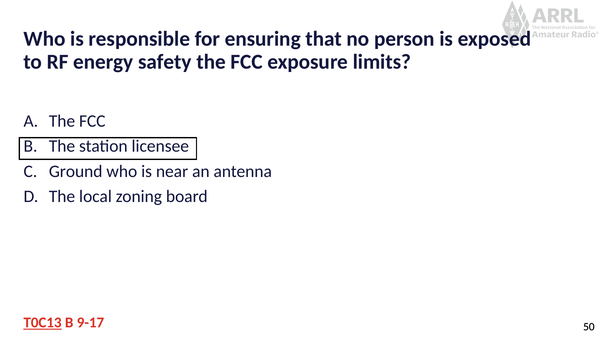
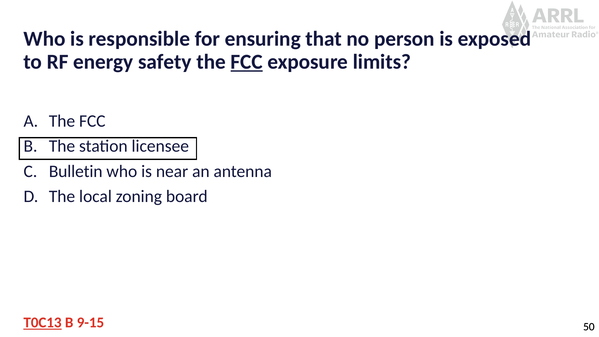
FCC underline: none -> present (247, 62)
Ground: Ground -> Bulletin (76, 171)
9-17: 9-17 -> 9-15 (90, 323)
